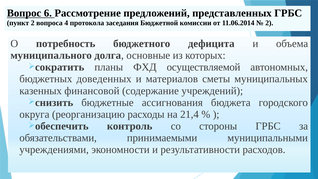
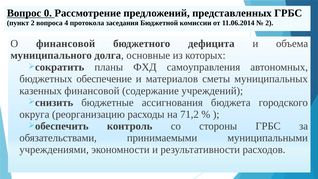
6: 6 -> 0 (48, 13)
О потребность: потребность -> финансовой (66, 44)
осуществляемой: осуществляемой -> самоуправления (203, 67)
доведенных: доведенных -> обеспечение (104, 79)
21,4: 21,4 -> 71,2 (189, 114)
